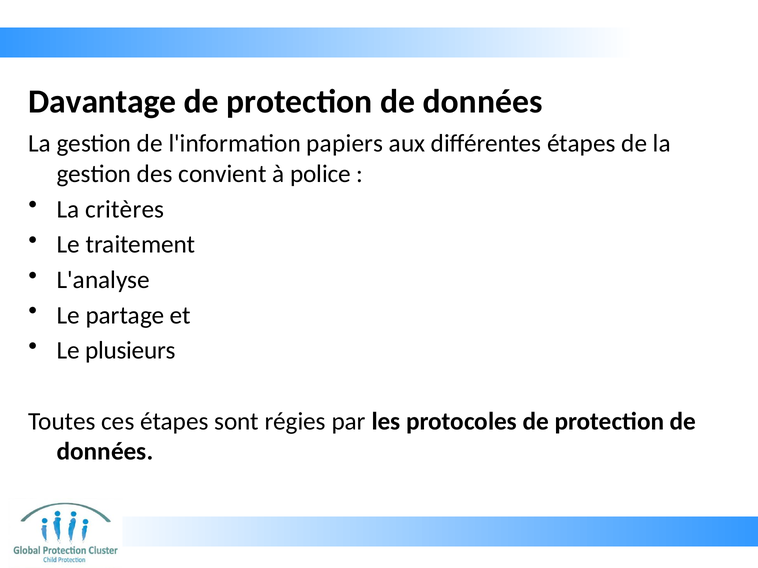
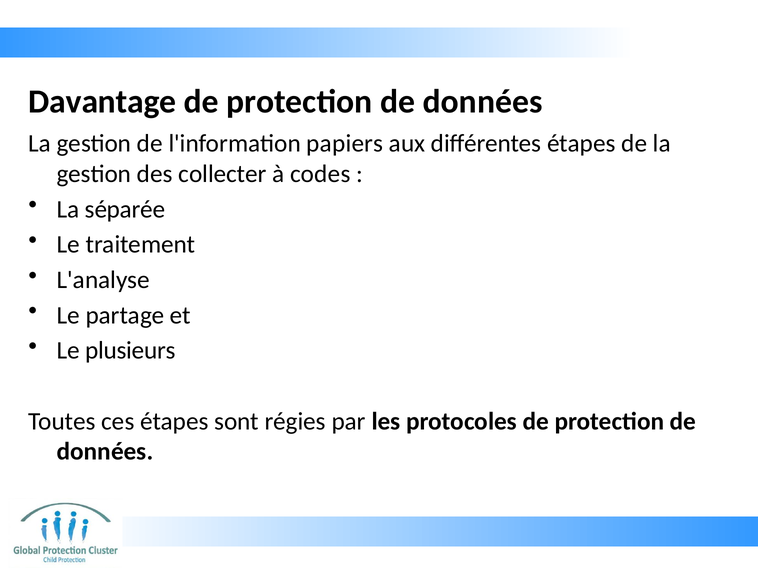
convient: convient -> collecter (222, 174)
police: police -> codes (320, 174)
critères: critères -> séparée (125, 209)
